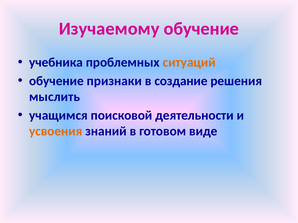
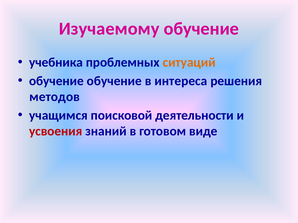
обучение признаки: признаки -> обучение (114, 81)
создание: создание -> интереса (181, 81)
мыслить: мыслить -> методов (55, 97)
усвоения colour: orange -> red (56, 131)
